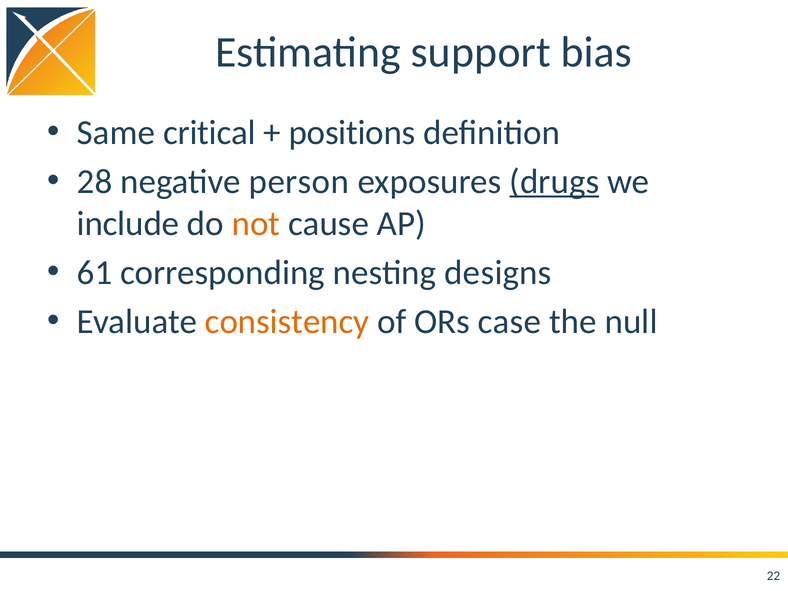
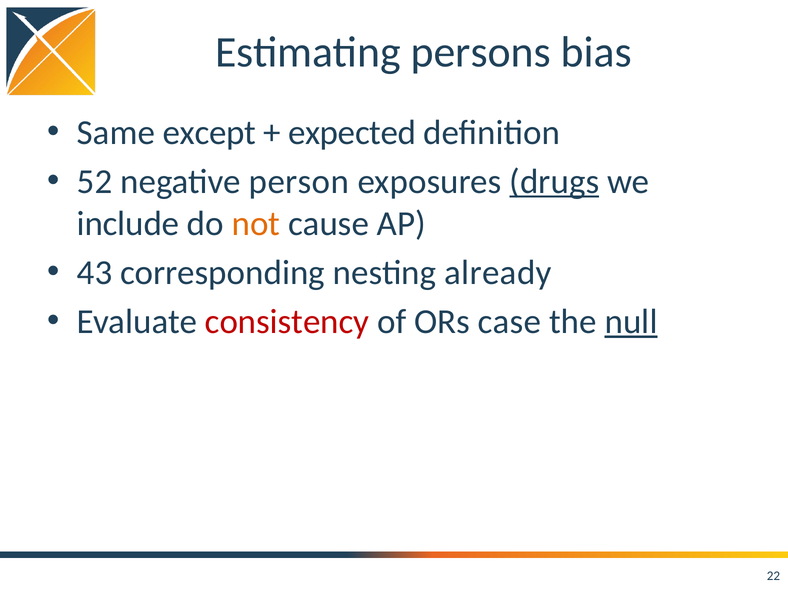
support: support -> persons (481, 52)
critical: critical -> except (209, 132)
positions: positions -> expected (352, 132)
28: 28 -> 52 (95, 182)
61: 61 -> 43 (95, 273)
designs: designs -> already (498, 273)
consistency colour: orange -> red (287, 322)
null underline: none -> present (631, 322)
